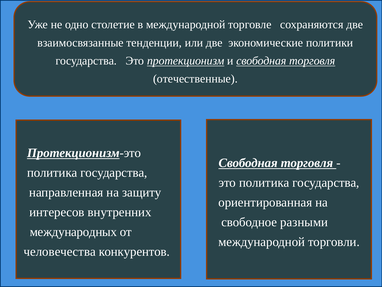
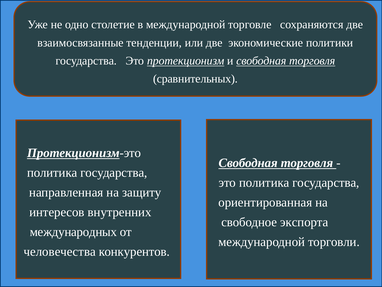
отечественные: отечественные -> сравнительных (195, 79)
разными: разными -> экспорта (304, 222)
